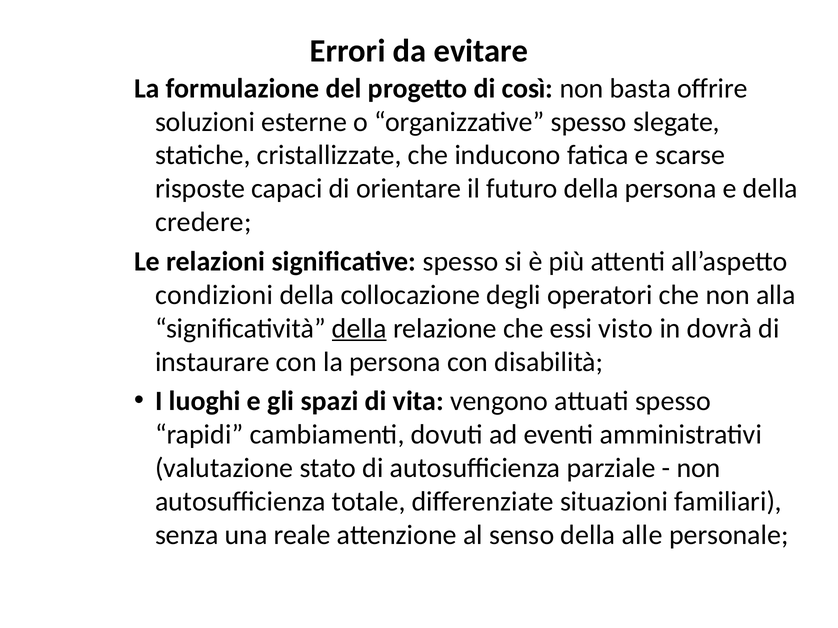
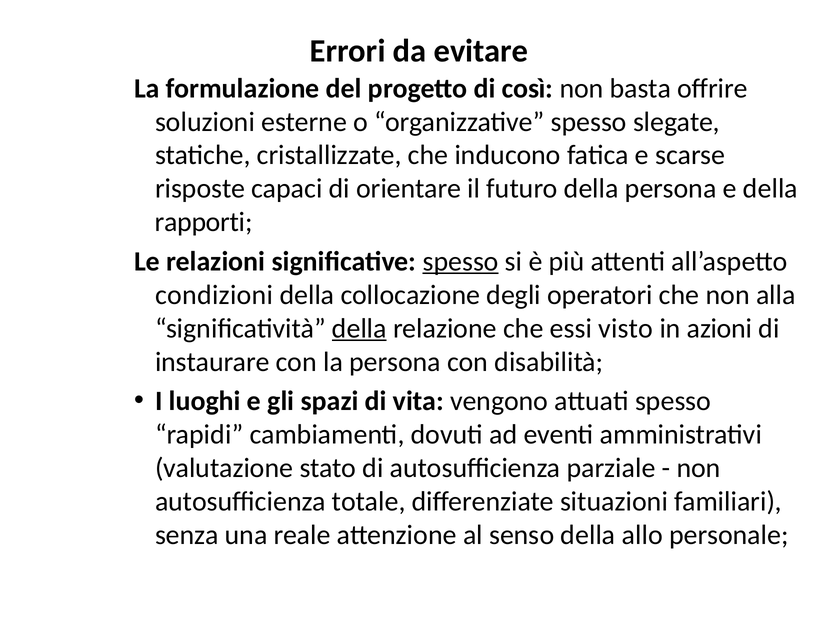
credere: credere -> rapporti (204, 222)
spesso underline: none -> present (461, 262)
dovrà: dovrà -> azioni (720, 329)
alle: alle -> allo (642, 535)
